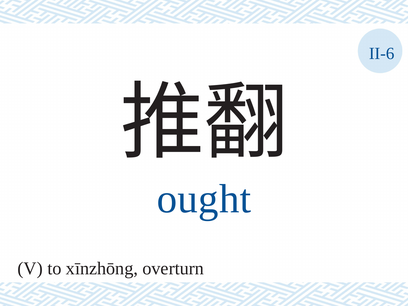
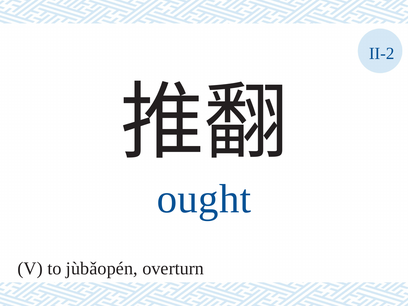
II-6: II-6 -> II-2 (382, 53)
xīnzhōng: xīnzhōng -> jùbǎopén (102, 268)
